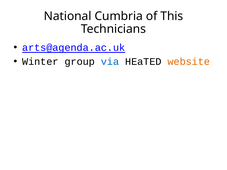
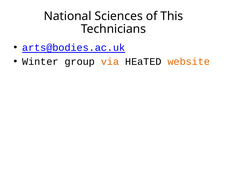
Cumbria: Cumbria -> Sciences (119, 16)
arts@agenda.ac.uk: arts@agenda.ac.uk -> arts@bodies.ac.uk (74, 48)
via colour: blue -> orange (110, 62)
